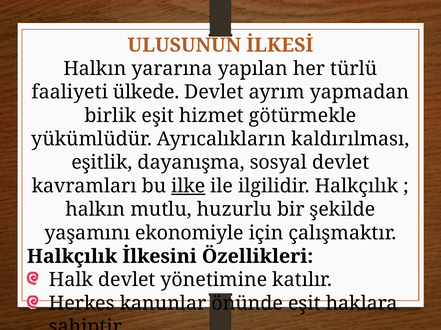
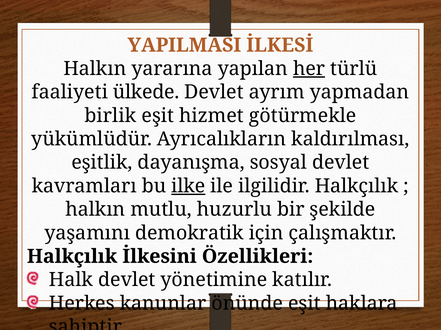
ULUSUNUN: ULUSUNUN -> YAPILMASI (184, 45)
her underline: none -> present (309, 69)
ekonomiyle: ekonomiyle -> demokratik (189, 233)
